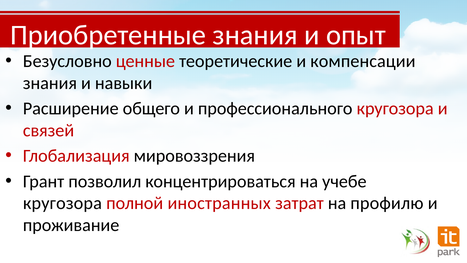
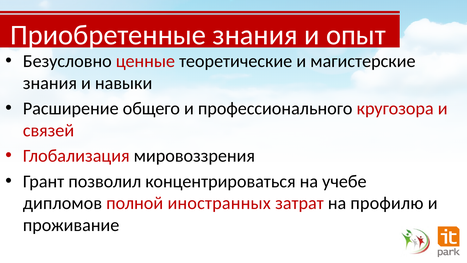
компенсации: компенсации -> магистерские (363, 61)
кругозора: кругозора -> дипломов (62, 203)
